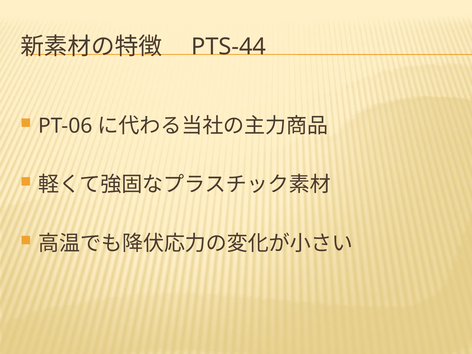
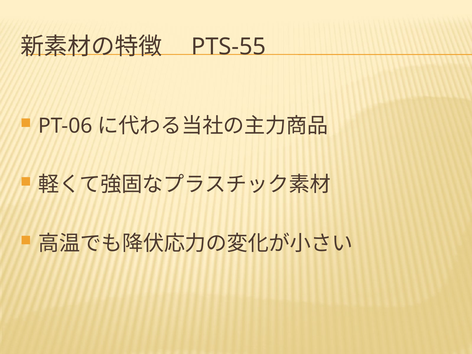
PTS-44: PTS-44 -> PTS-55 (229, 47)
